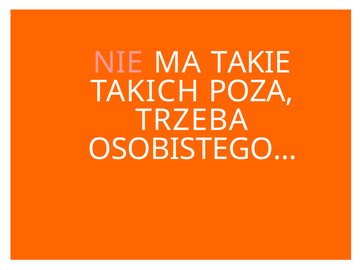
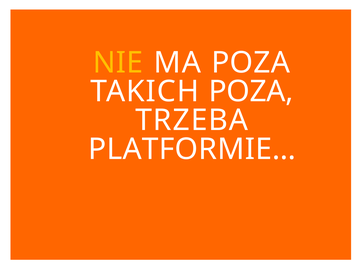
NIE colour: pink -> yellow (118, 63)
MA TAKIE: TAKIE -> POZA (251, 63)
OSOBISTEGO…: OSOBISTEGO… -> PLATFORMIE… (192, 149)
